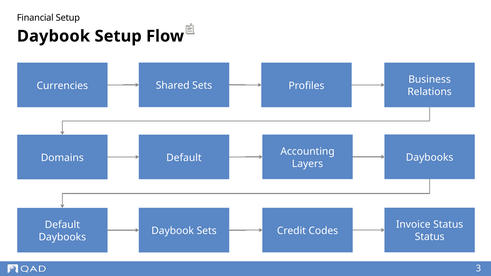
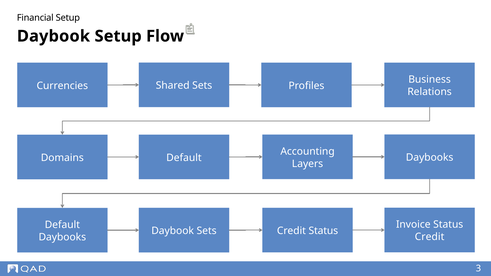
Credit Codes: Codes -> Status (323, 231)
Status: Status -> Credit (430, 237)
